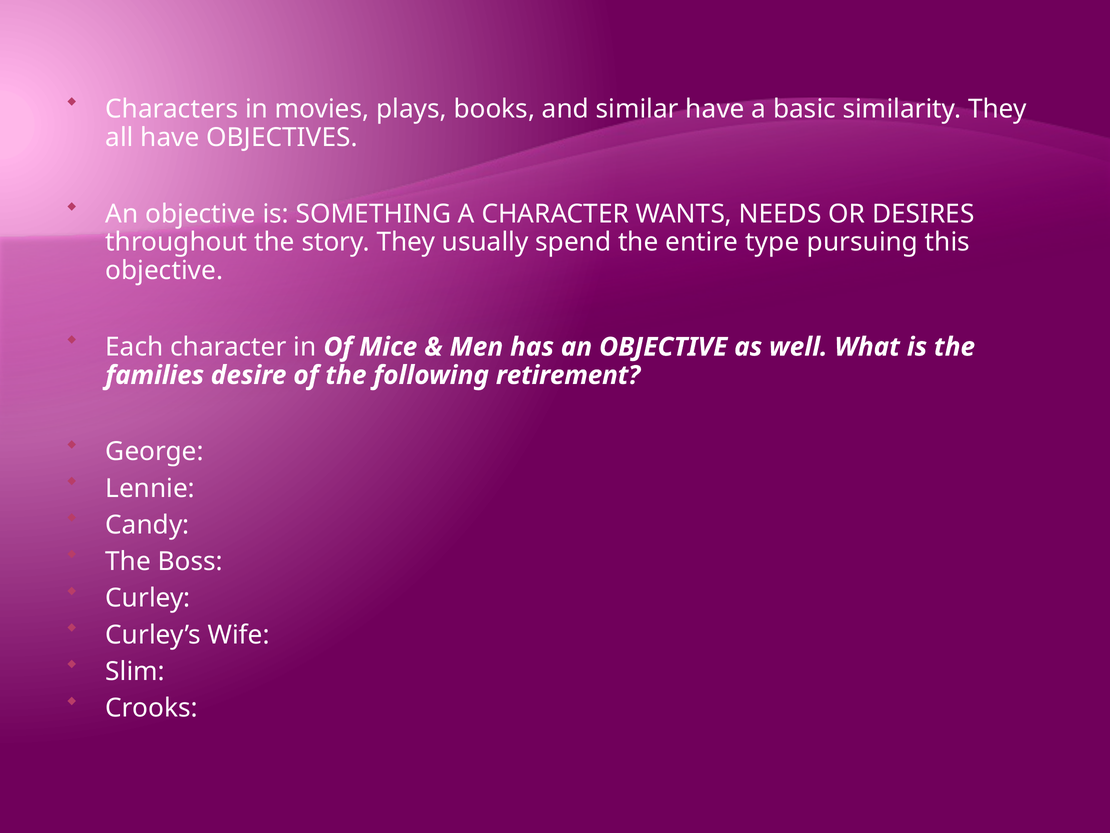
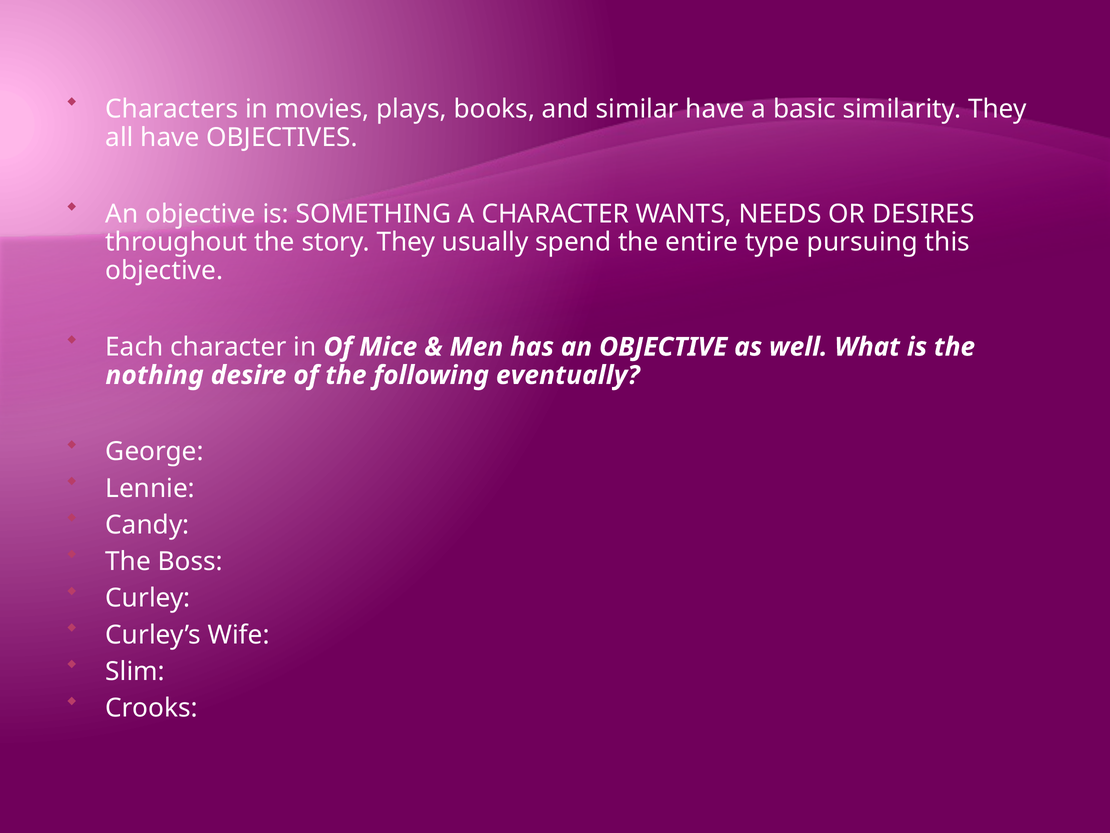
families: families -> nothing (155, 375)
retirement: retirement -> eventually (568, 375)
